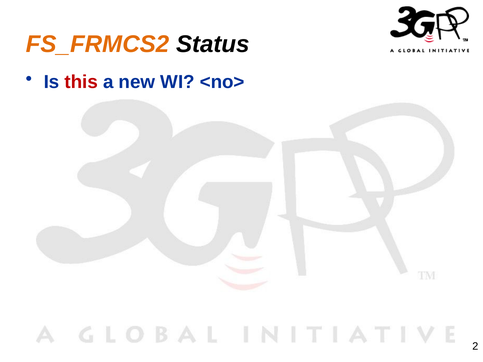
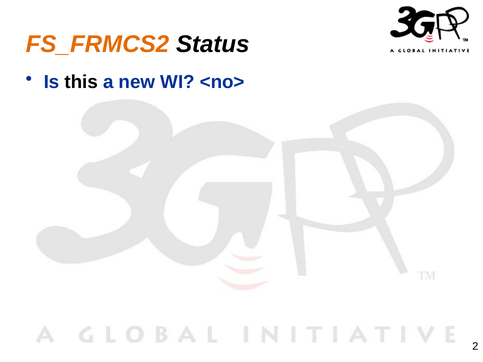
this colour: red -> black (81, 82)
